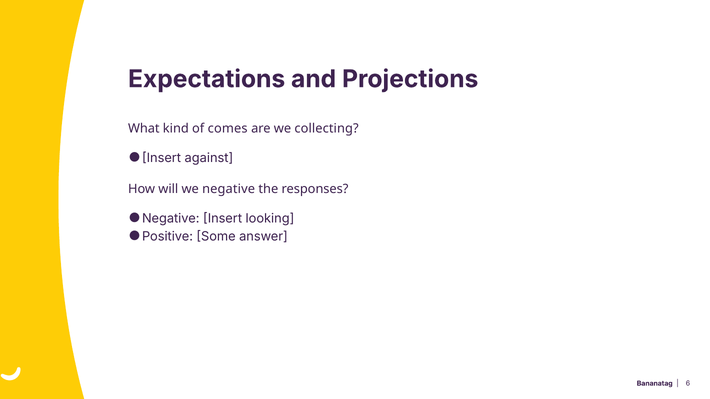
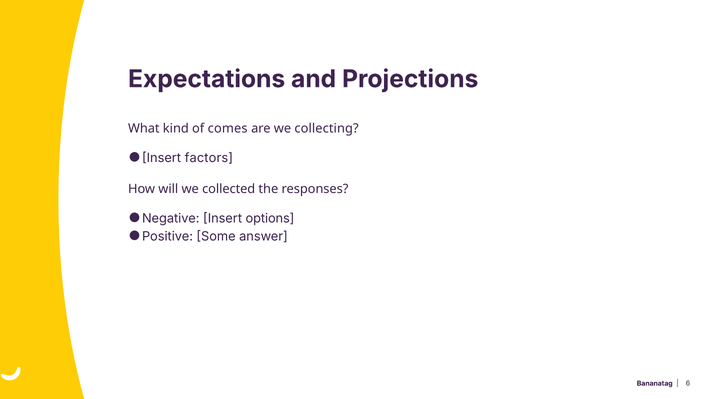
against: against -> factors (209, 158)
negative: negative -> collected (229, 189)
looking: looking -> options (270, 219)
